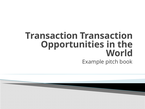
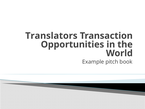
Transaction: Transaction -> Translators (51, 36)
